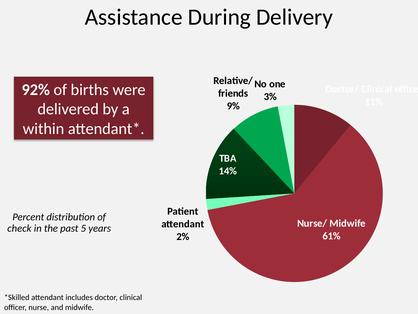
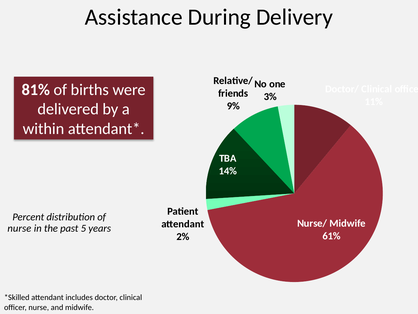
92%: 92% -> 81% (36, 90)
check: check -> nurse (19, 228)
